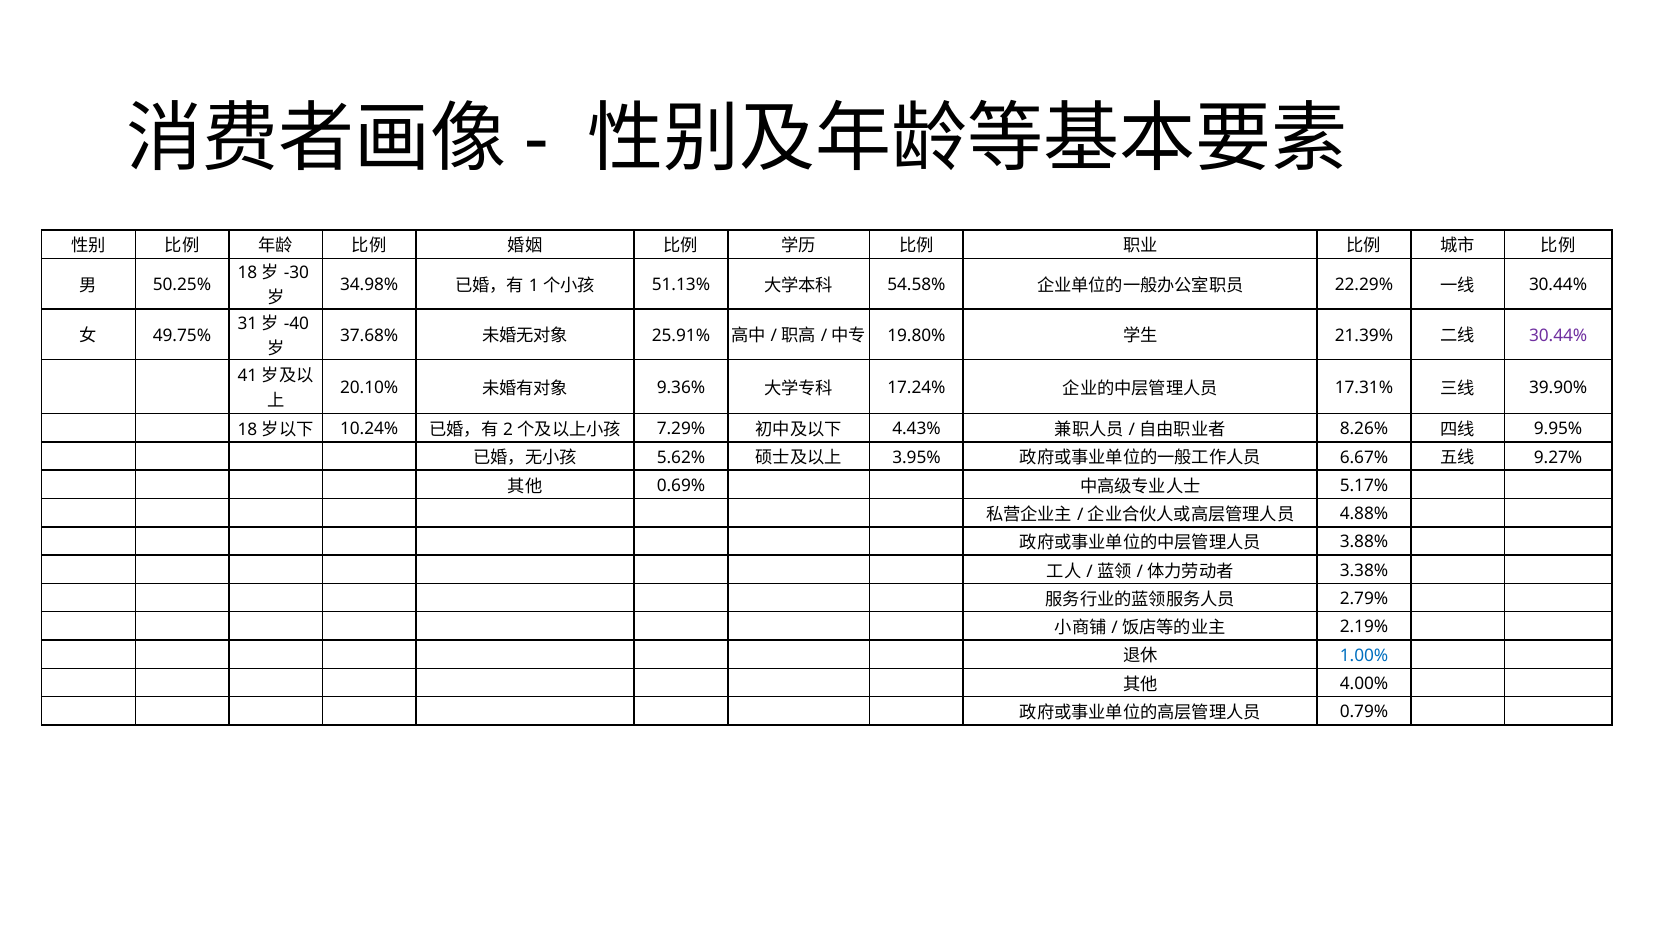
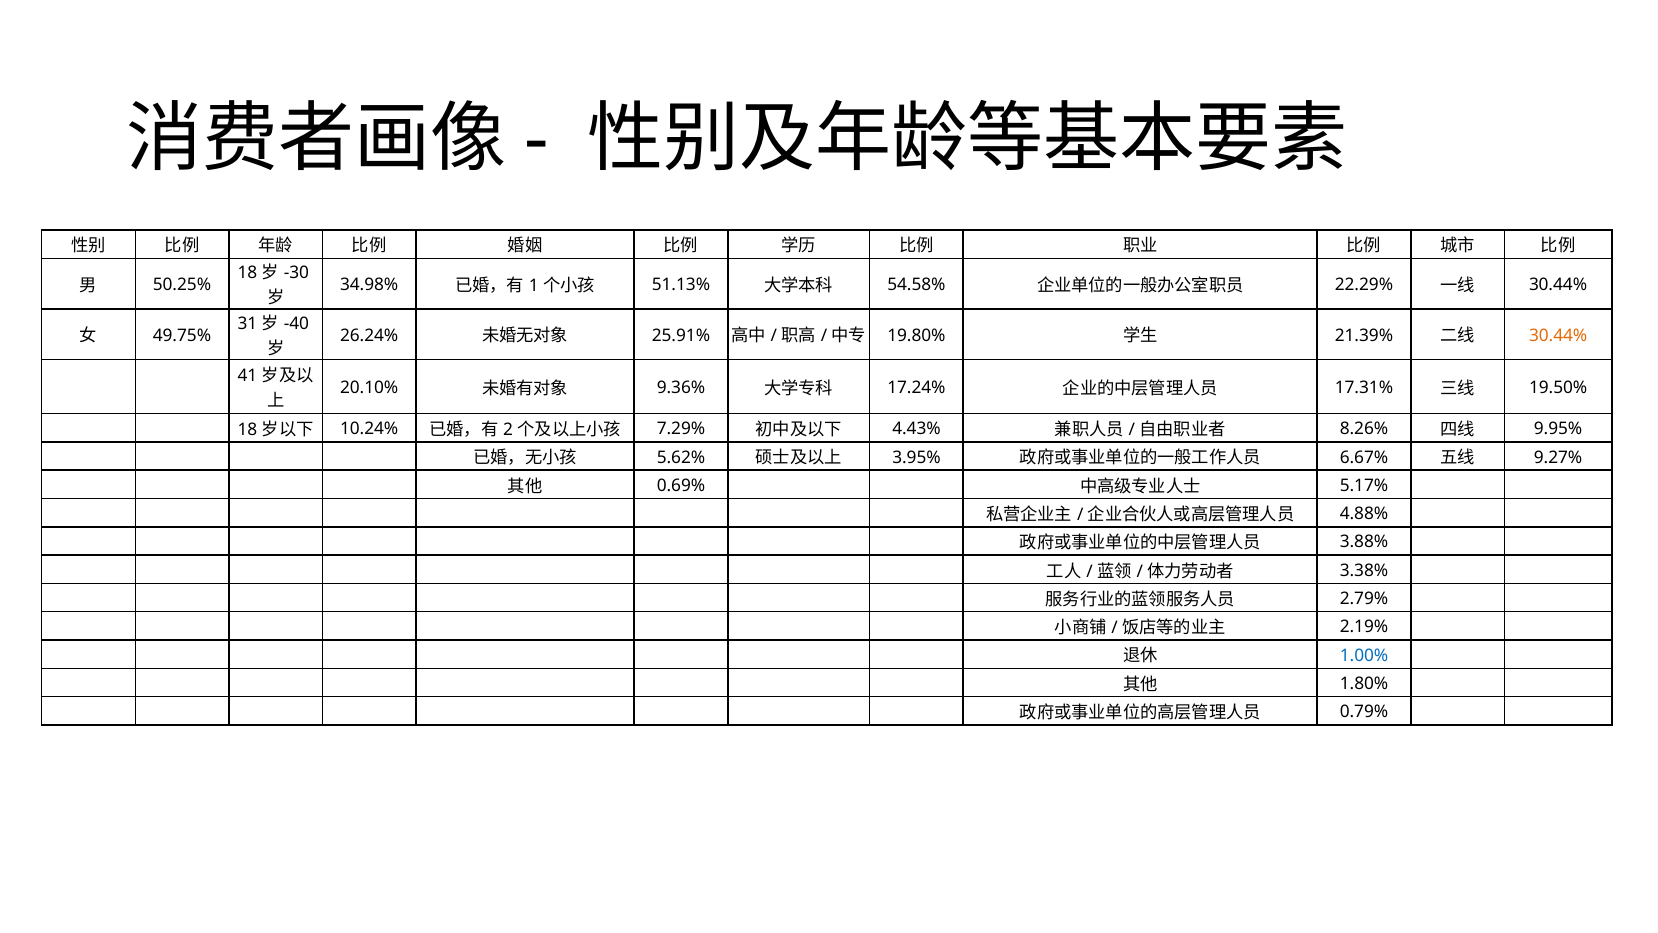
37.68%: 37.68% -> 26.24% (369, 335)
30.44% colour: purple -> orange (1558, 335)
39.90%: 39.90% -> 19.50% (1558, 388)
4.00%: 4.00% -> 1.80% (1364, 684)
